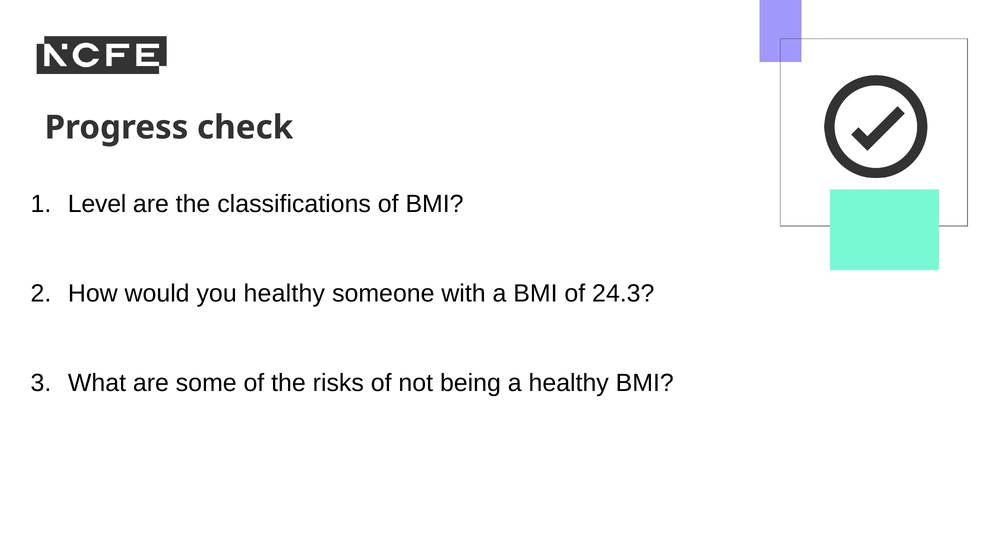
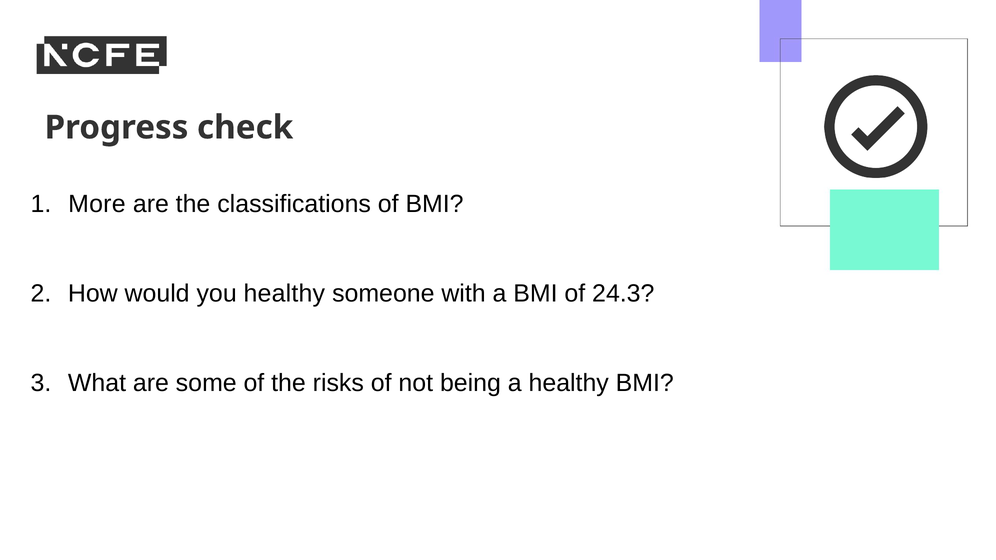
Level: Level -> More (97, 204)
